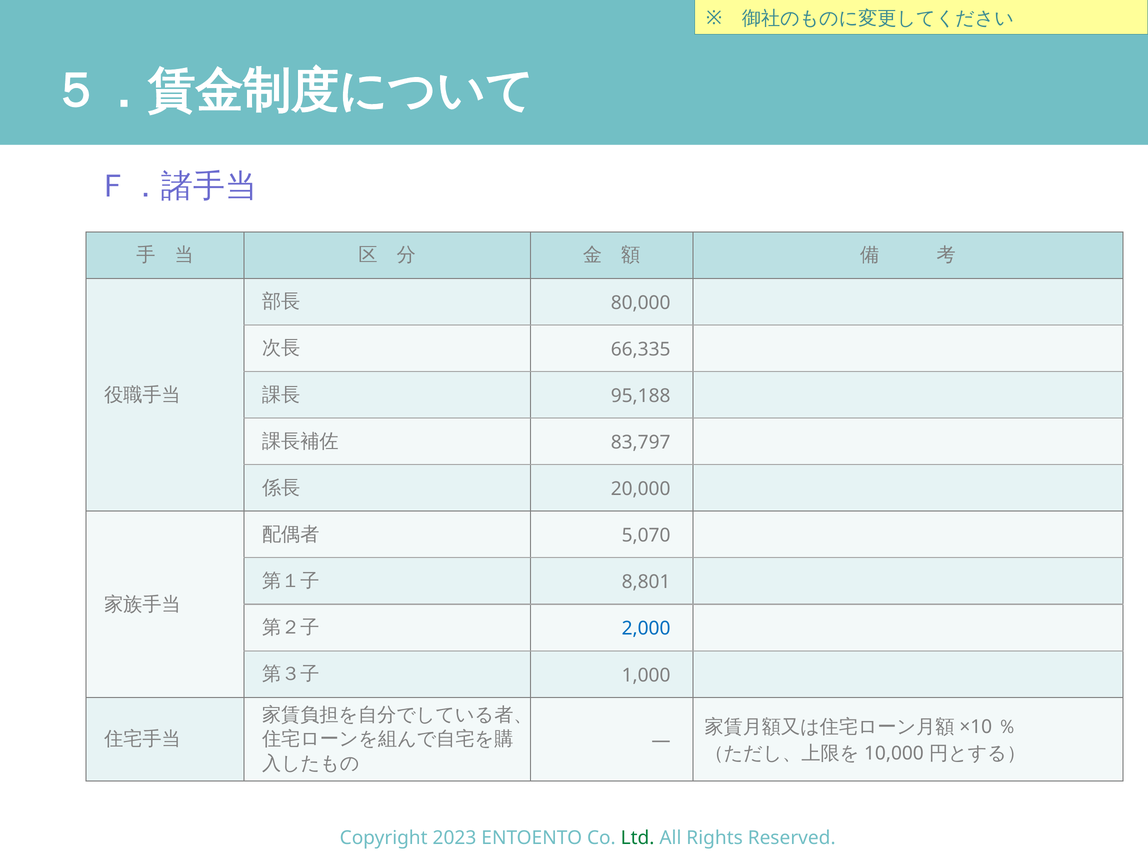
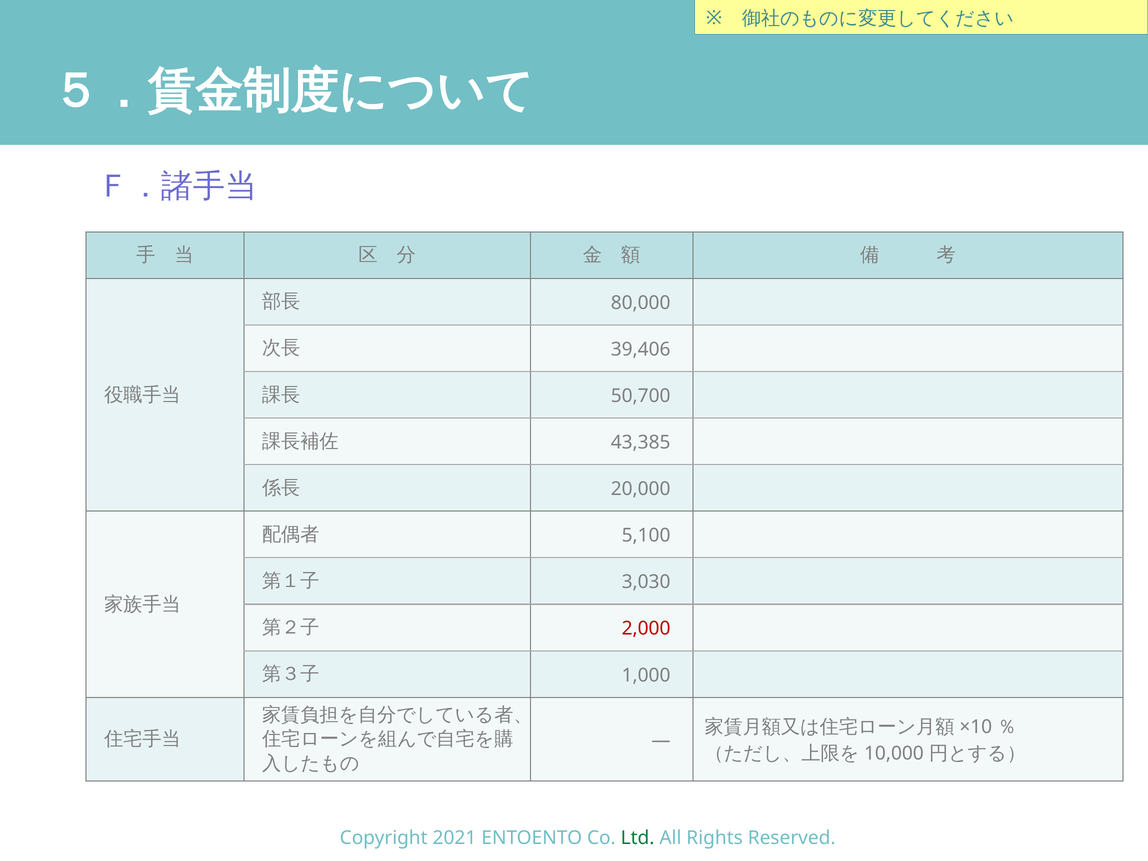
66,335: 66,335 -> 39,406 (641, 349)
95,188: 95,188 -> 50,700 (641, 396)
83,797: 83,797 -> 43,385 (641, 442)
5,070: 5,070 -> 5,100 (646, 536)
8,801: 8,801 -> 3,030 (646, 582)
2,000 colour: blue -> red (646, 629)
2023: 2023 -> 2021 (454, 838)
